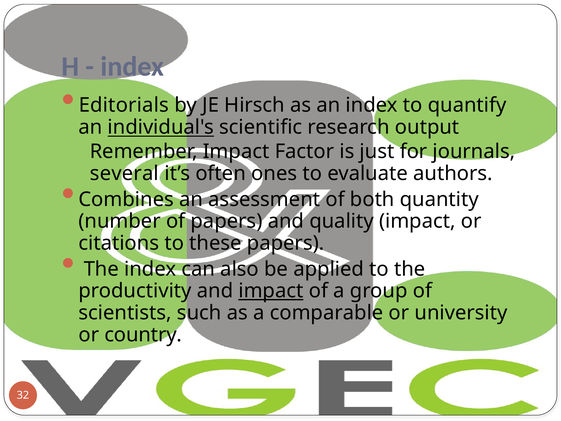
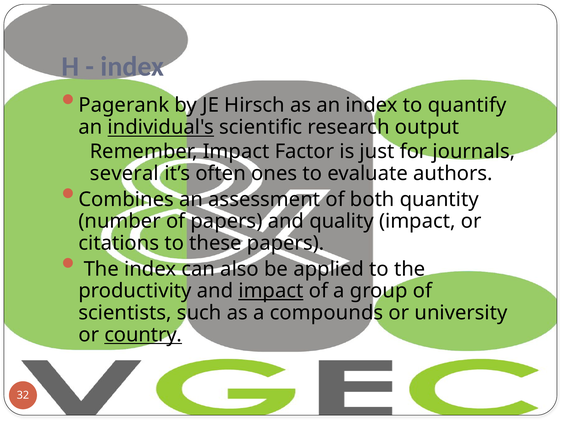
Editorials: Editorials -> Pagerank (124, 105)
comparable: comparable -> compounds (326, 313)
country underline: none -> present (143, 335)
